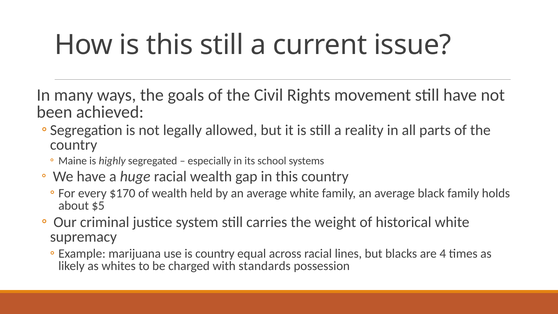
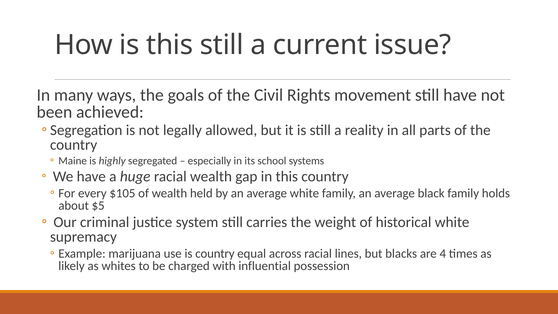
$170: $170 -> $105 (122, 193)
standards: standards -> influential (265, 266)
